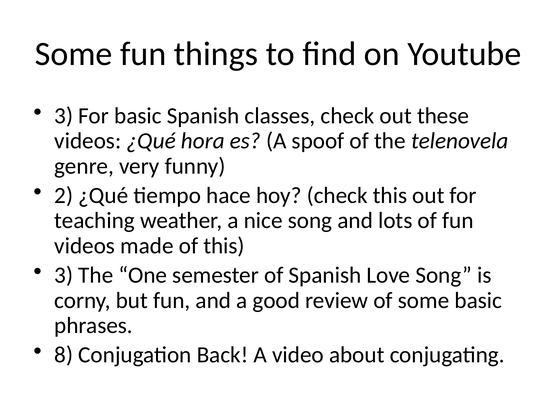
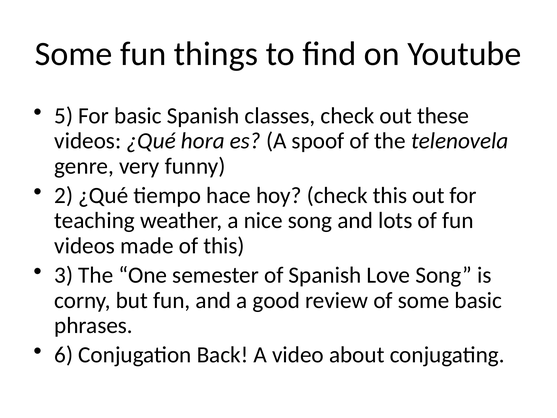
3: 3 -> 5 (64, 116)
8: 8 -> 6 (64, 355)
